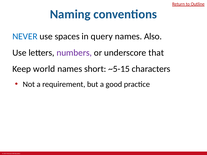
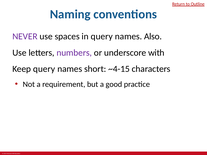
NEVER colour: blue -> purple (25, 37)
that: that -> with (156, 53)
Keep world: world -> query (44, 69)
~5-15: ~5-15 -> ~4-15 (119, 69)
